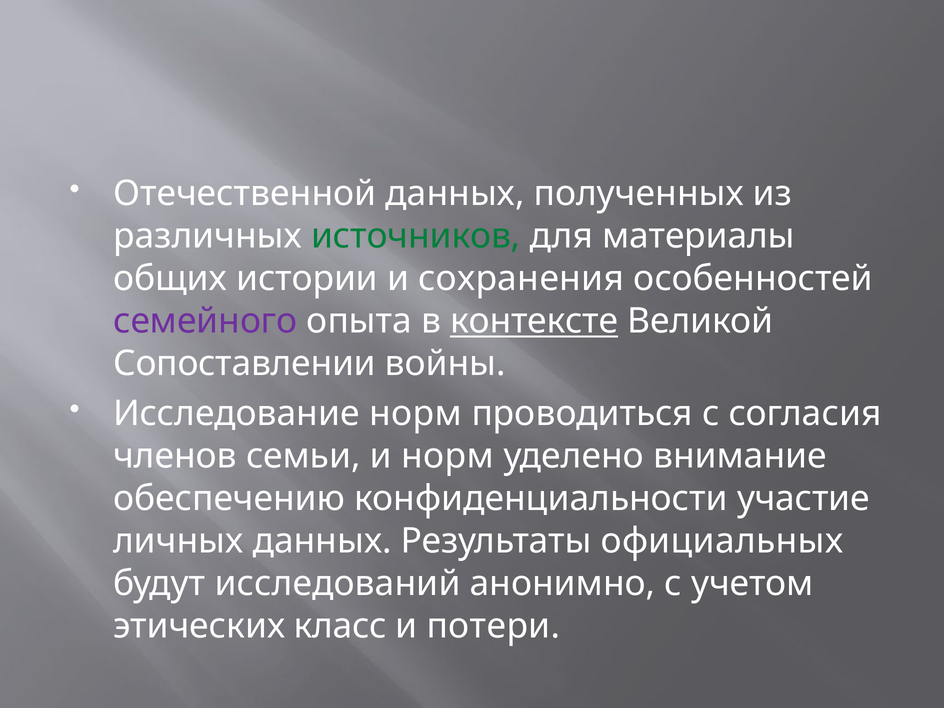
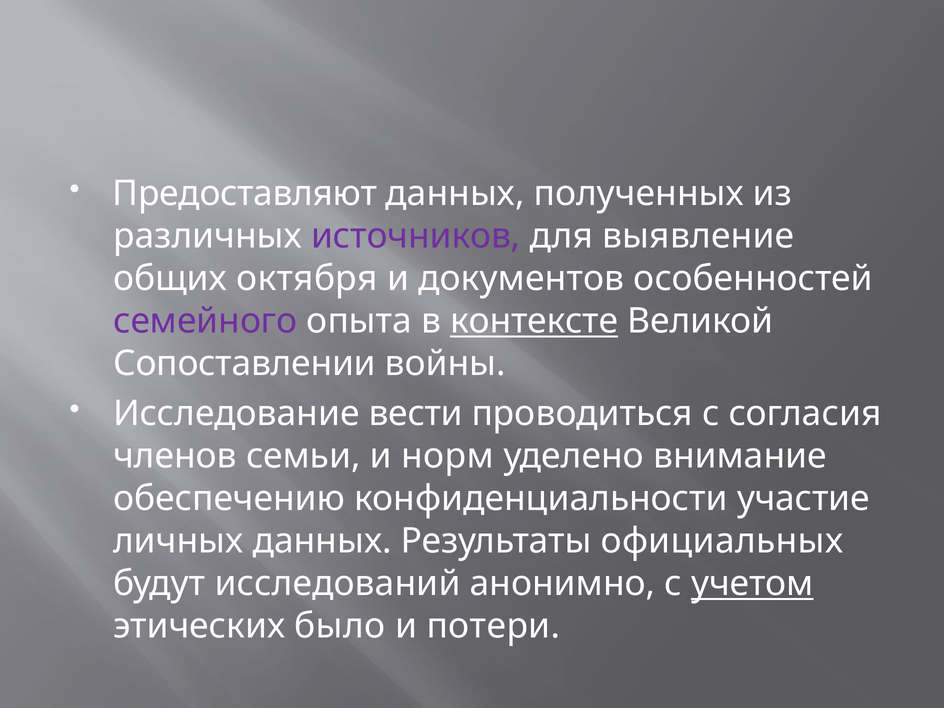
Отечественной: Отечественной -> Предоставляют (245, 194)
источников colour: green -> purple (416, 236)
материалы: материалы -> выявление (698, 236)
истории: истории -> октября (307, 279)
сохранения: сохранения -> документов (521, 279)
Исследование норм: норм -> вести (416, 414)
учетом underline: none -> present (752, 584)
класс: класс -> было (340, 626)
